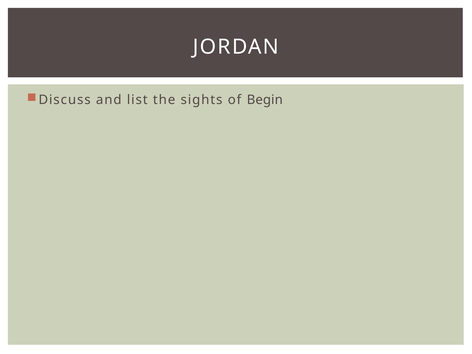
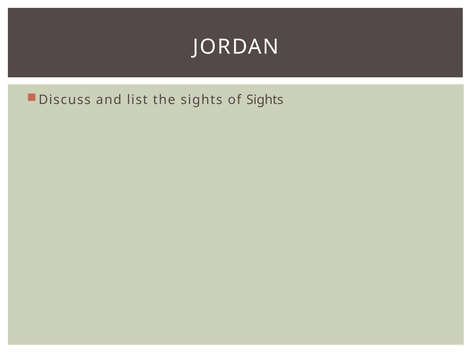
of Begin: Begin -> Sights (265, 100)
